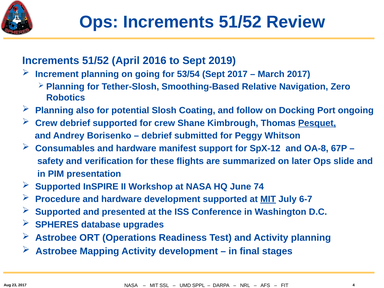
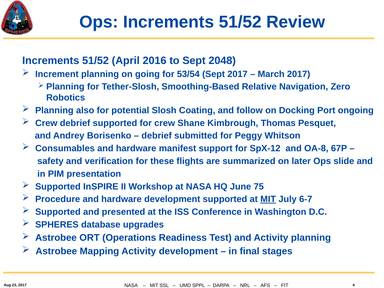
2019: 2019 -> 2048 (222, 60)
Pesquet underline: present -> none (317, 123)
74: 74 -> 75 (259, 187)
